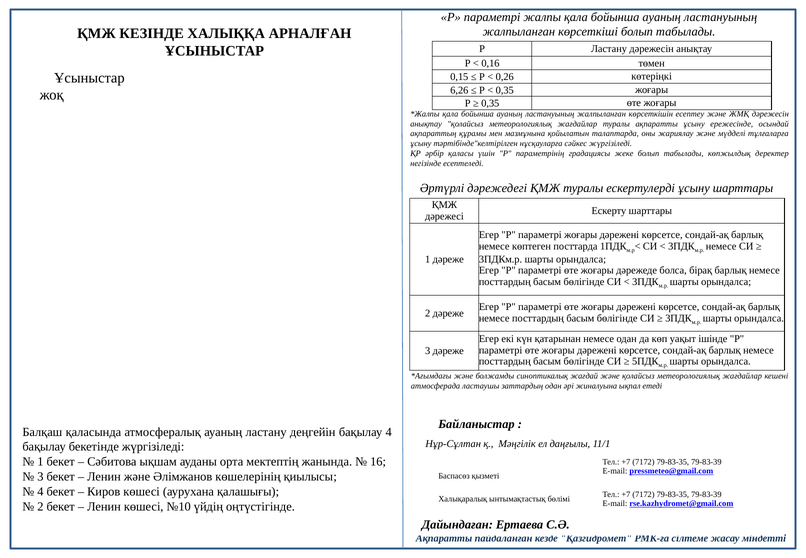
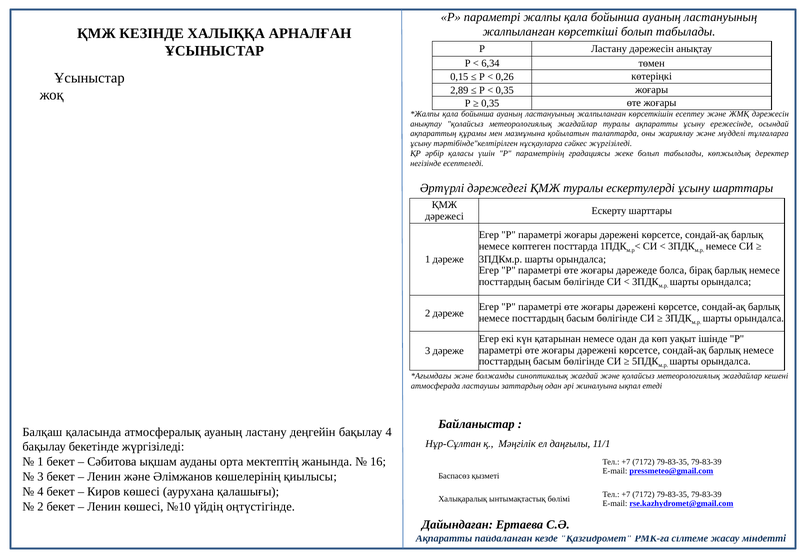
0,16: 0,16 -> 6,34 (490, 64)
6,26: 6,26 -> 2,89 (459, 90)
